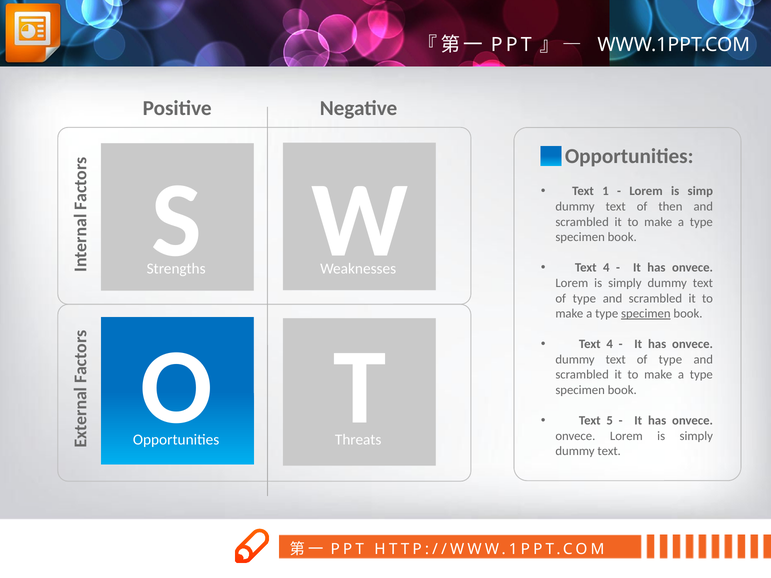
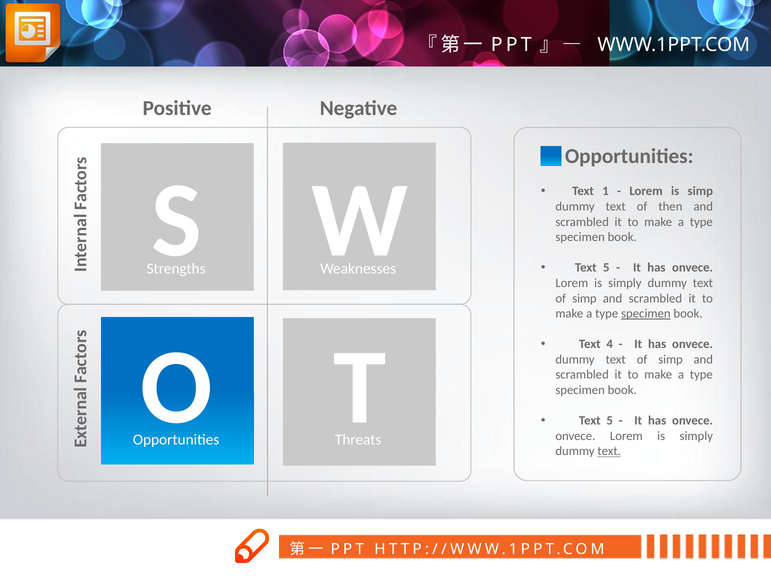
4: 4 -> 5 (606, 268)
type: type -> simp (584, 298)
type: type -> simp (671, 360)
text underline: none -> present (609, 451)
